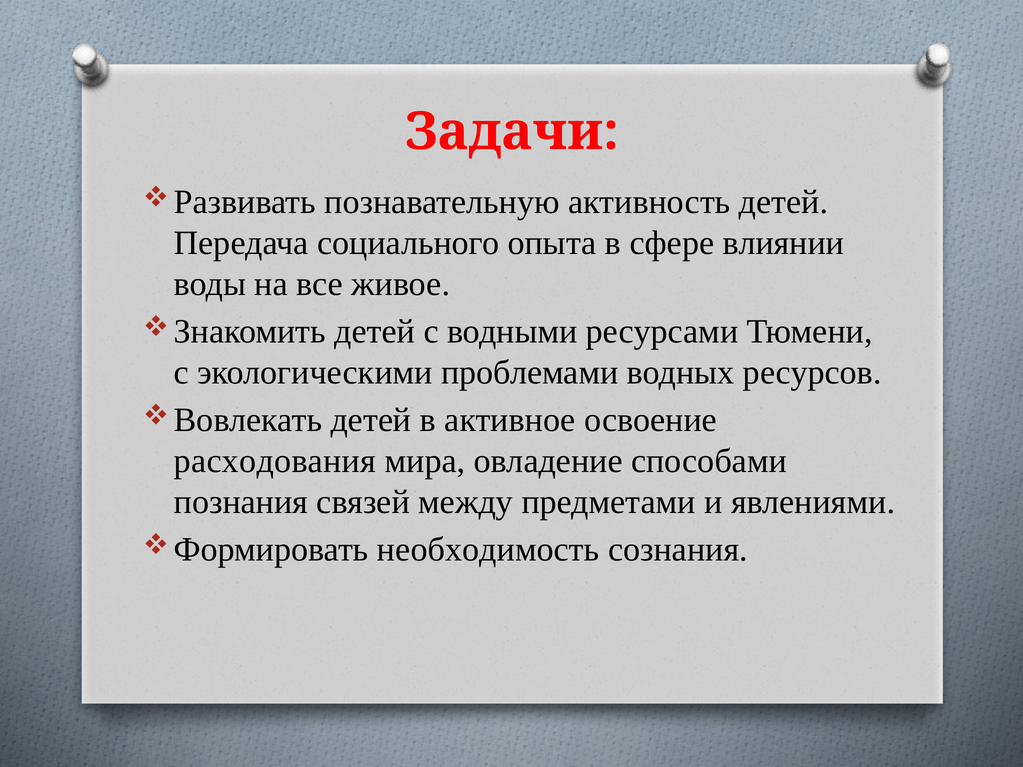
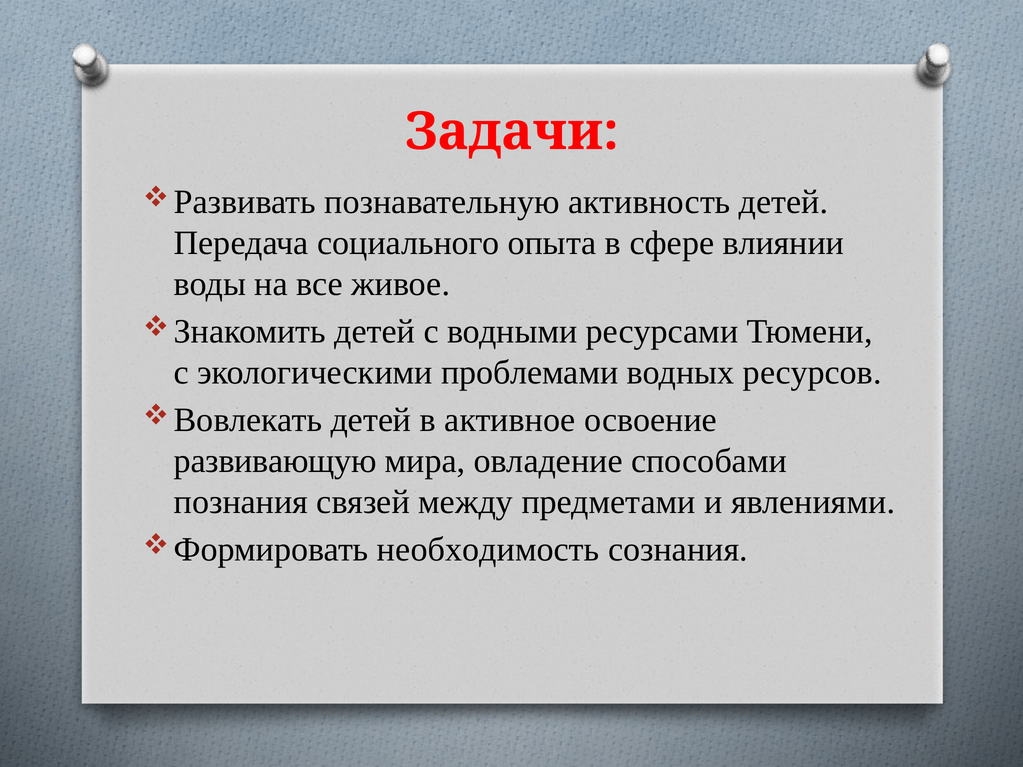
расходования: расходования -> развивающую (275, 461)
